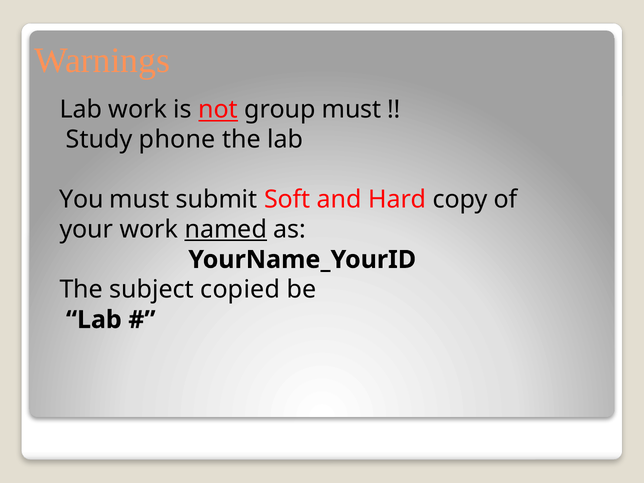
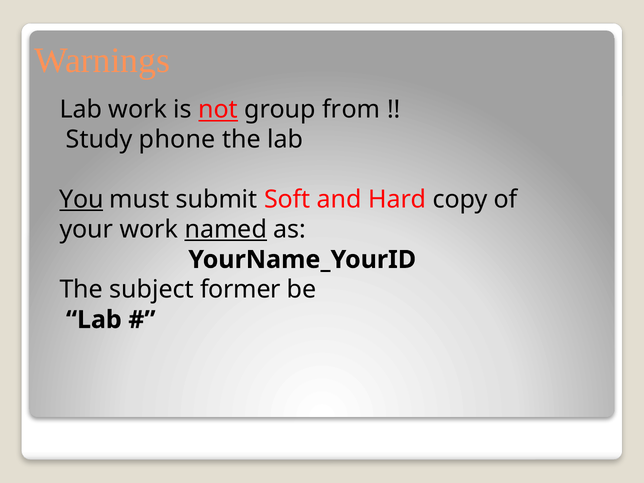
group must: must -> from (351, 109)
You underline: none -> present (81, 199)
copied: copied -> former (240, 290)
